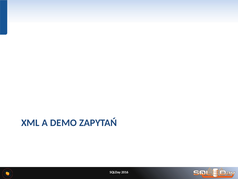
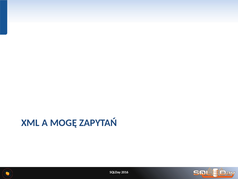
DEMO: DEMO -> MOGĘ (63, 123)
